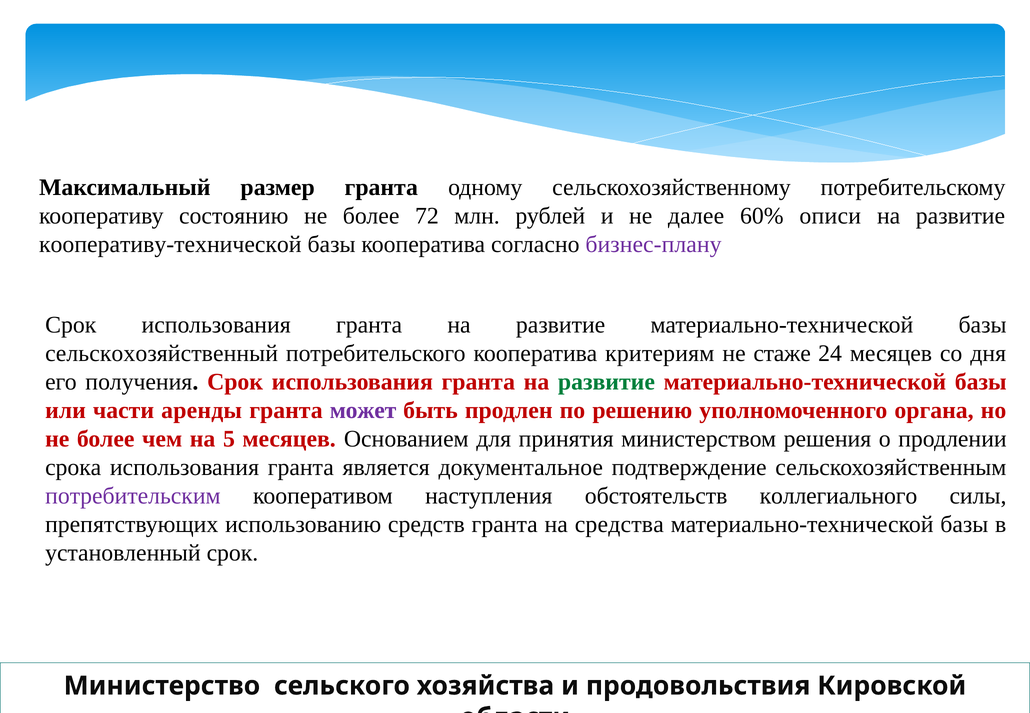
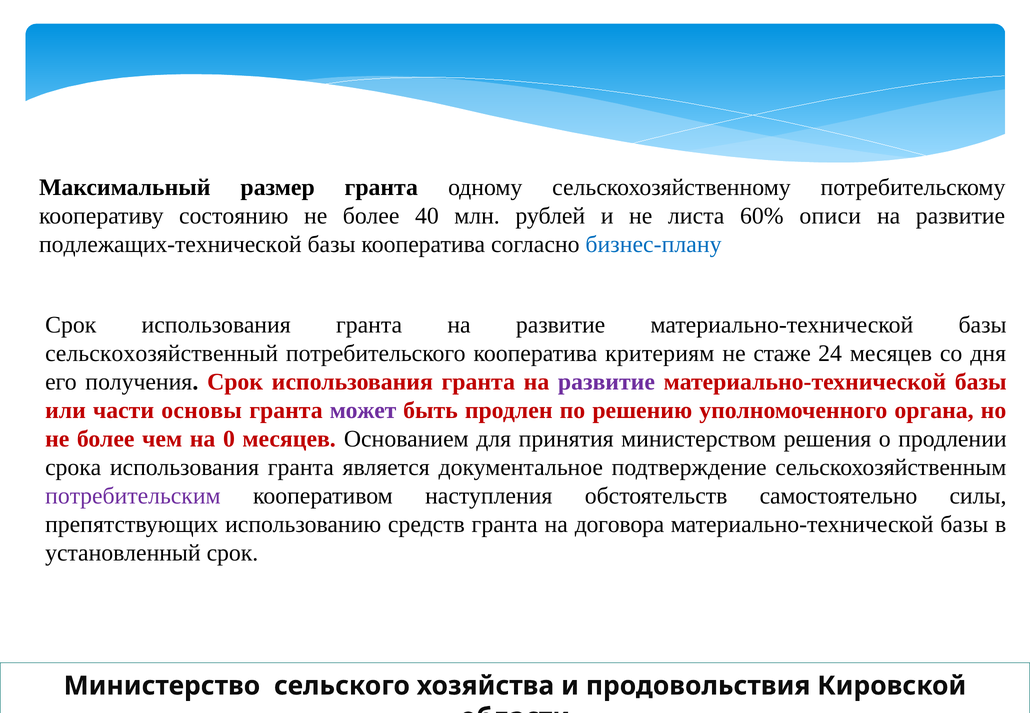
72: 72 -> 40 (427, 216)
далее: далее -> листа (696, 216)
кооперативу-технической: кооперативу-технической -> подлежащих-технической (170, 244)
бизнес-плану colour: purple -> blue (653, 244)
развитие colour: green -> purple (606, 382)
аренды: аренды -> основы (202, 410)
5: 5 -> 0 (229, 439)
коллегиального: коллегиального -> самостоятельно (839, 496)
средства: средства -> договора (619, 524)
